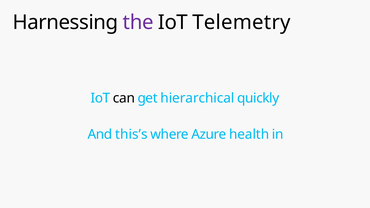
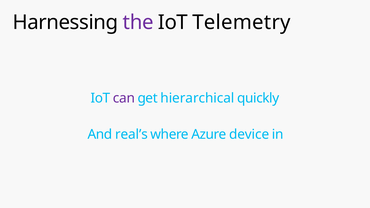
can colour: black -> purple (124, 98)
this’s: this’s -> real’s (131, 134)
health: health -> device (249, 134)
